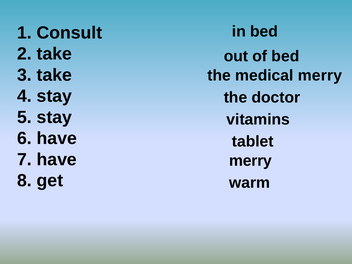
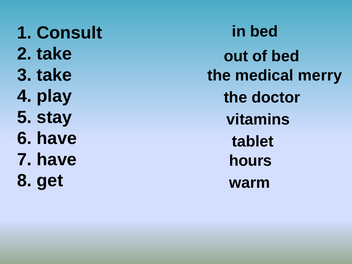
4 stay: stay -> play (54, 96)
merry: merry -> hours (251, 161)
